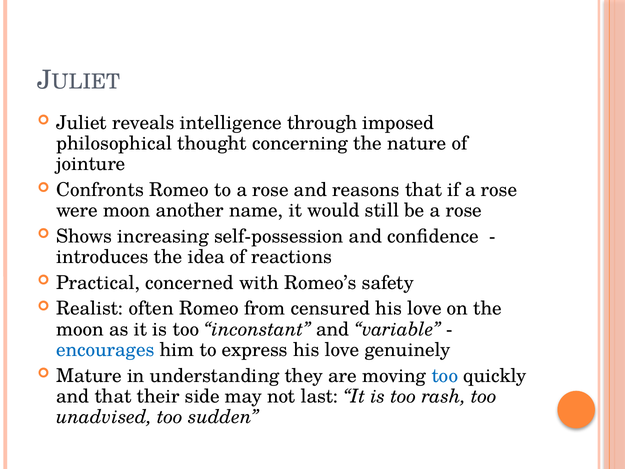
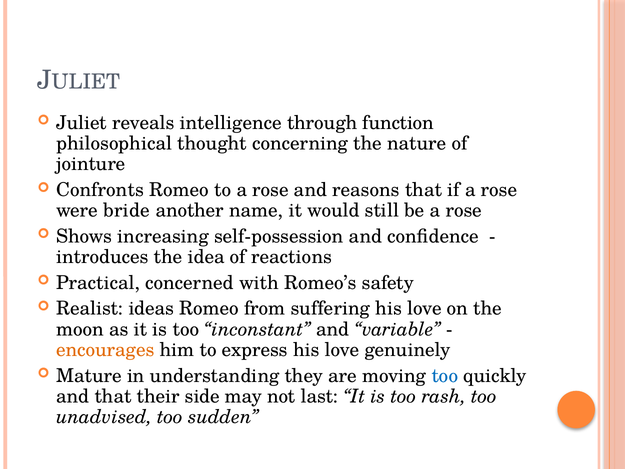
imposed: imposed -> function (398, 123)
were moon: moon -> bride (127, 210)
often: often -> ideas (151, 308)
censured: censured -> suffering (330, 308)
encourages colour: blue -> orange (105, 350)
